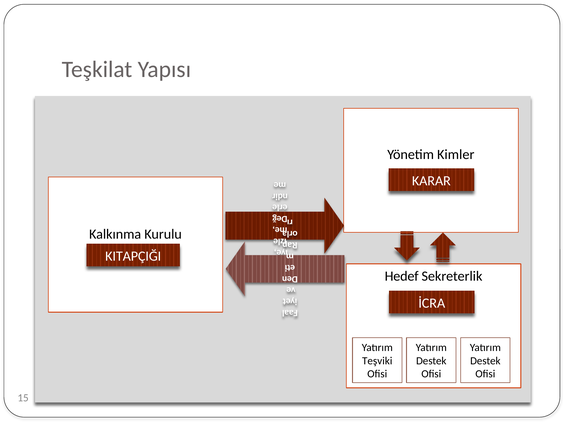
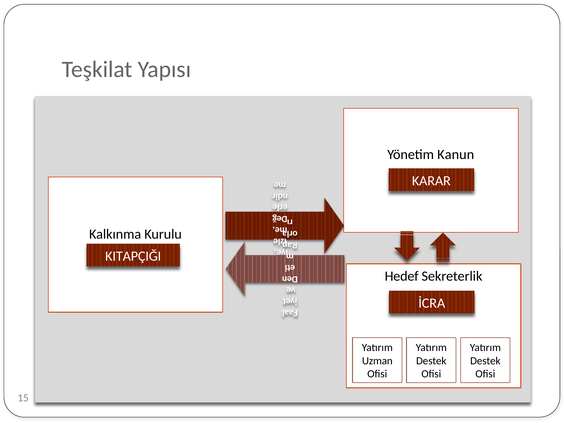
Kimler: Kimler -> Kanun (456, 154)
Teşviki: Teşviki -> Uzman (377, 361)
